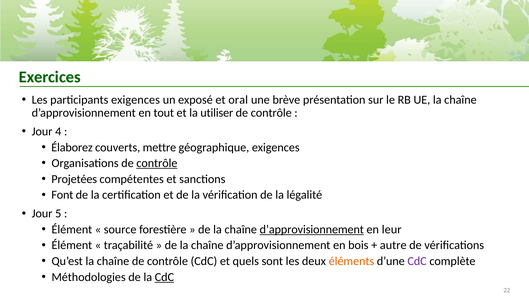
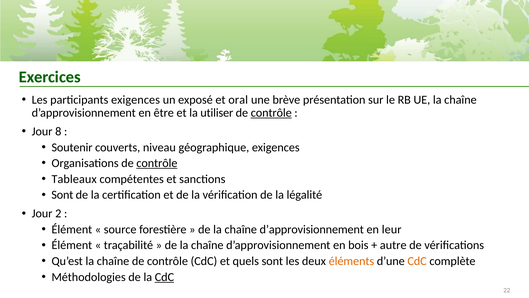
tout: tout -> être (164, 113)
contrôle underline: none -> present (271, 113)
4: 4 -> 8 (58, 131)
Élaborez: Élaborez -> Soutenir (72, 147)
mettre: mettre -> niveau (159, 147)
Projetées: Projetées -> Tableaux (74, 179)
Font: Font -> Sont (62, 195)
5: 5 -> 2 (58, 213)
d’approvisionnement underline: present -> none (312, 229)
CdC colour: purple -> orange (417, 261)
